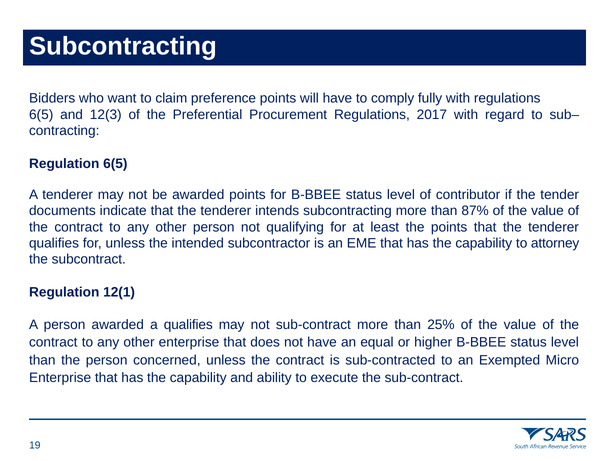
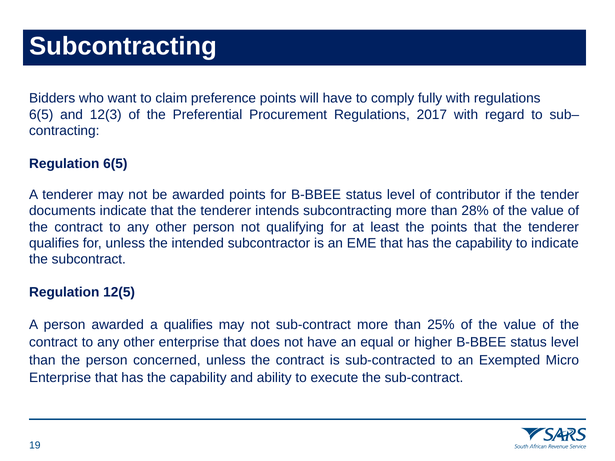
87%: 87% -> 28% (475, 211)
to attorney: attorney -> indicate (555, 243)
12(1: 12(1 -> 12(5 (119, 292)
